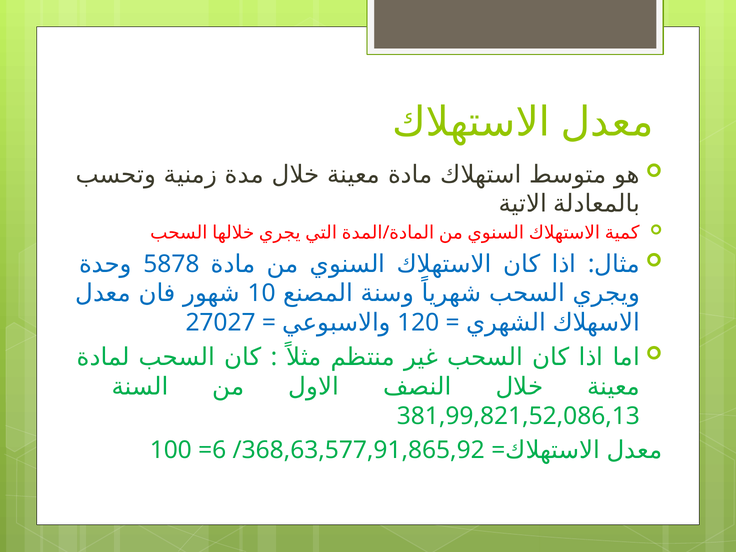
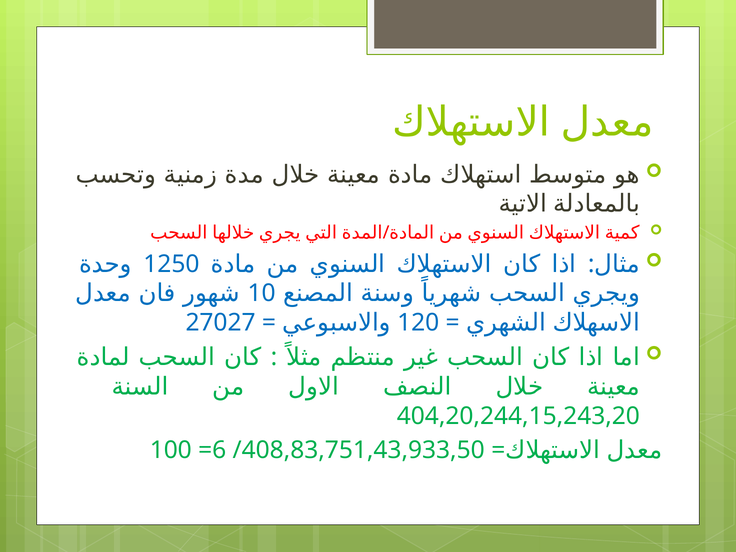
5878: 5878 -> 1250 (171, 264)
381,99,821,52,086,13: 381,99,821,52,086,13 -> 404,20,244,15,243,20 (518, 416)
368,63,577,91,865,92: 368,63,577,91,865,92 -> 408,83,751,43,933,50 (363, 450)
